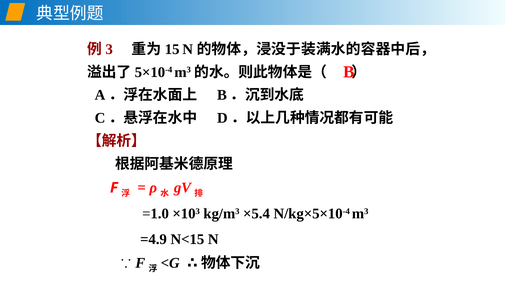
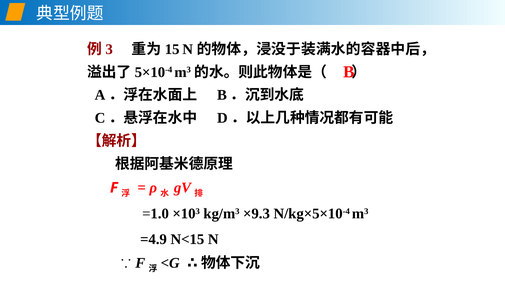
×5.4: ×5.4 -> ×9.3 (256, 214)
